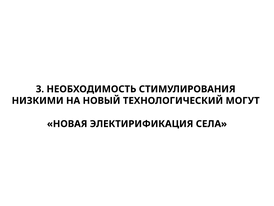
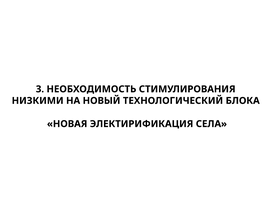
МОГУТ: МОГУТ -> БЛОКА (243, 100)
